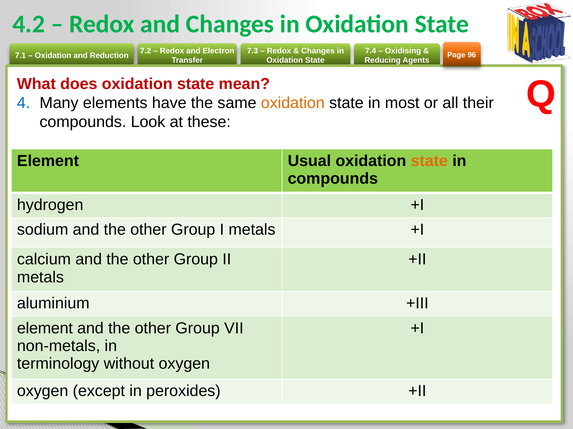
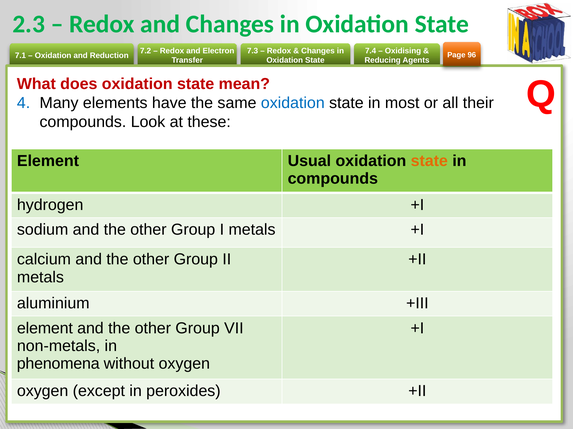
4.2: 4.2 -> 2.3 (29, 24)
oxidation colour: orange -> blue (293, 103)
terminology: terminology -> phenomena (58, 364)
